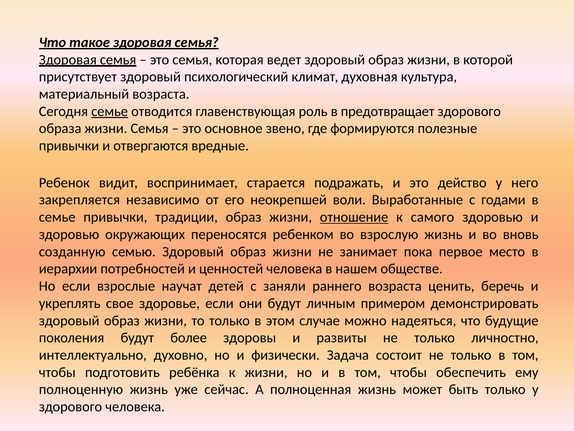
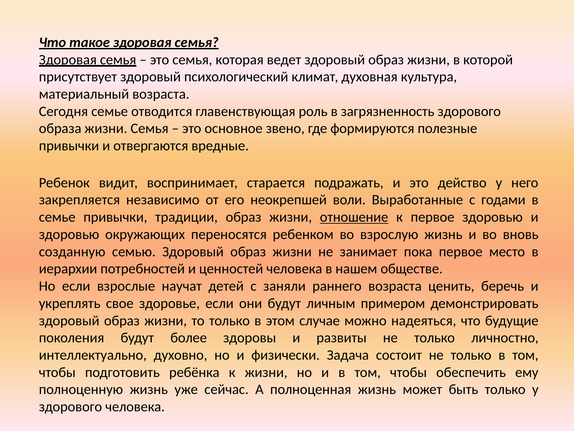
семье underline: present -> none (110, 111)
предотвращает: предотвращает -> загрязненность (388, 111)
к самого: самого -> первое (433, 217)
